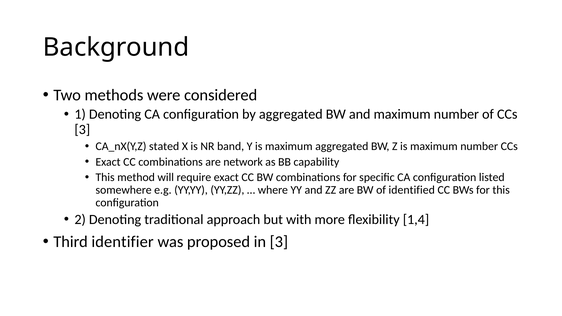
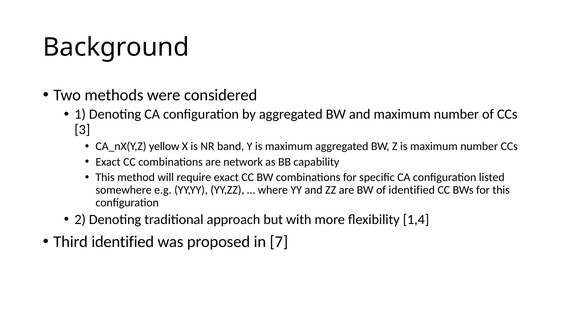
stated: stated -> yellow (164, 146)
Third identifier: identifier -> identified (123, 242)
in 3: 3 -> 7 (279, 242)
